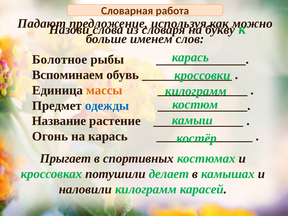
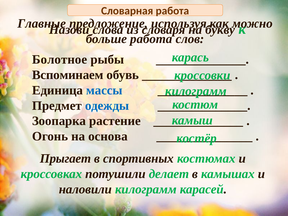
Падают: Падают -> Главные (42, 23)
больше именем: именем -> работа (151, 39)
массы colour: orange -> blue (104, 90)
Название: Название -> Зоопарка (59, 121)
на карась: карась -> основа (108, 136)
